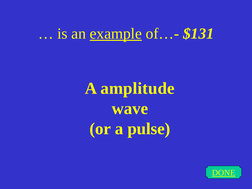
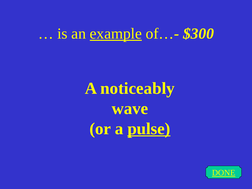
$131: $131 -> $300 (198, 34)
amplitude: amplitude -> noticeably (138, 88)
pulse underline: none -> present (149, 129)
